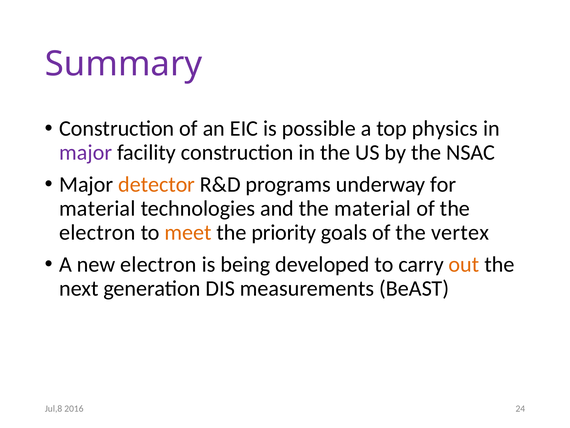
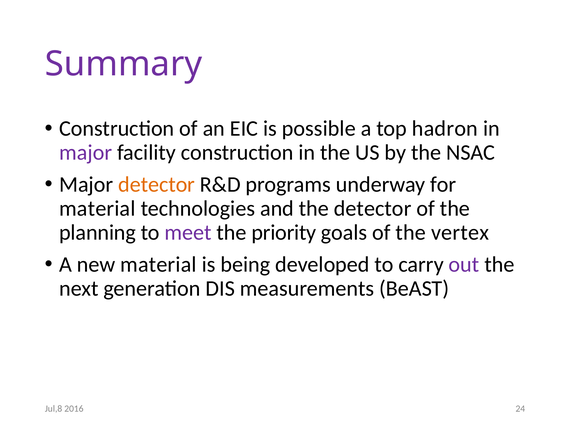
physics: physics -> hadron (445, 128)
the material: material -> detector (373, 208)
electron: electron -> planning (97, 232)
meet colour: orange -> purple (188, 232)
new electron: electron -> material (158, 264)
out colour: orange -> purple (464, 264)
